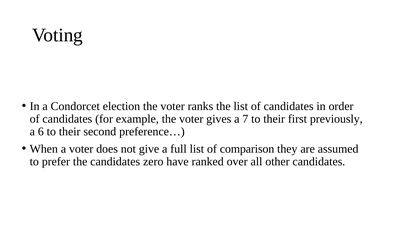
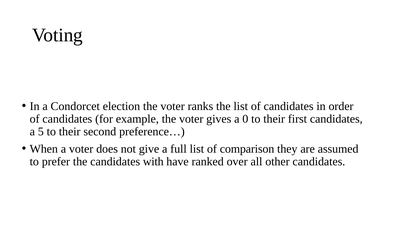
7: 7 -> 0 (245, 119)
first previously: previously -> candidates (336, 119)
6: 6 -> 5 (41, 132)
zero: zero -> with (153, 162)
